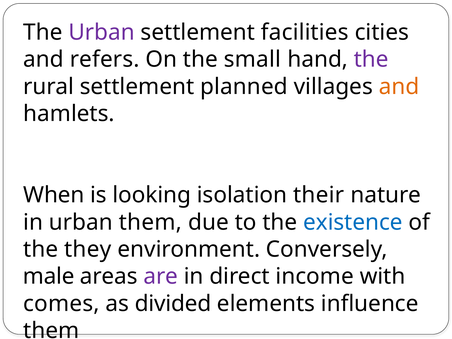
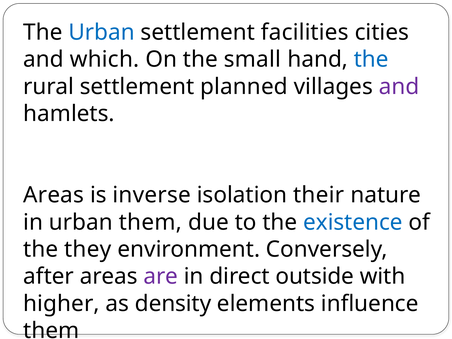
Urban colour: purple -> blue (102, 32)
refers: refers -> which (105, 60)
the colour: purple -> blue (371, 60)
and colour: orange -> purple (399, 87)
When: When -> Areas (54, 195)
looking: looking -> inverse (152, 195)
male: male -> after (49, 277)
income: income -> outside (315, 277)
comes: comes -> higher (61, 304)
divided: divided -> density (173, 304)
